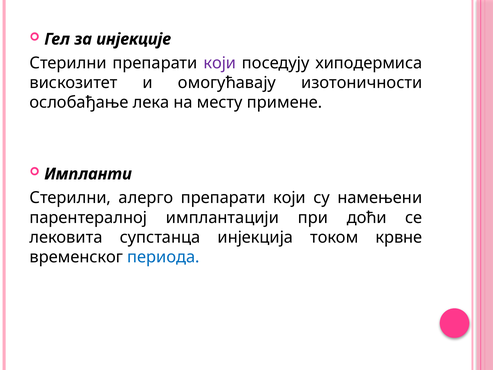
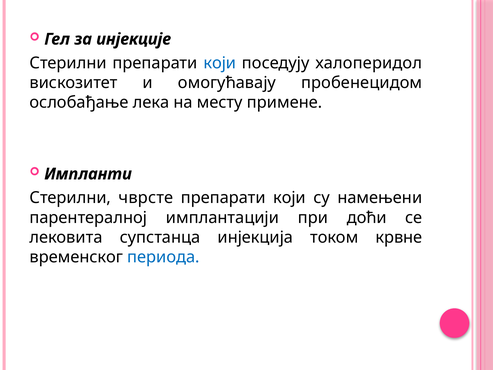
који colour: purple -> blue (220, 63)
хиподермиса: хиподермиса -> халоперидол (369, 63)
изотоничности: изотоничности -> пробенецидом (362, 83)
алерго: алерго -> чврсте (146, 198)
